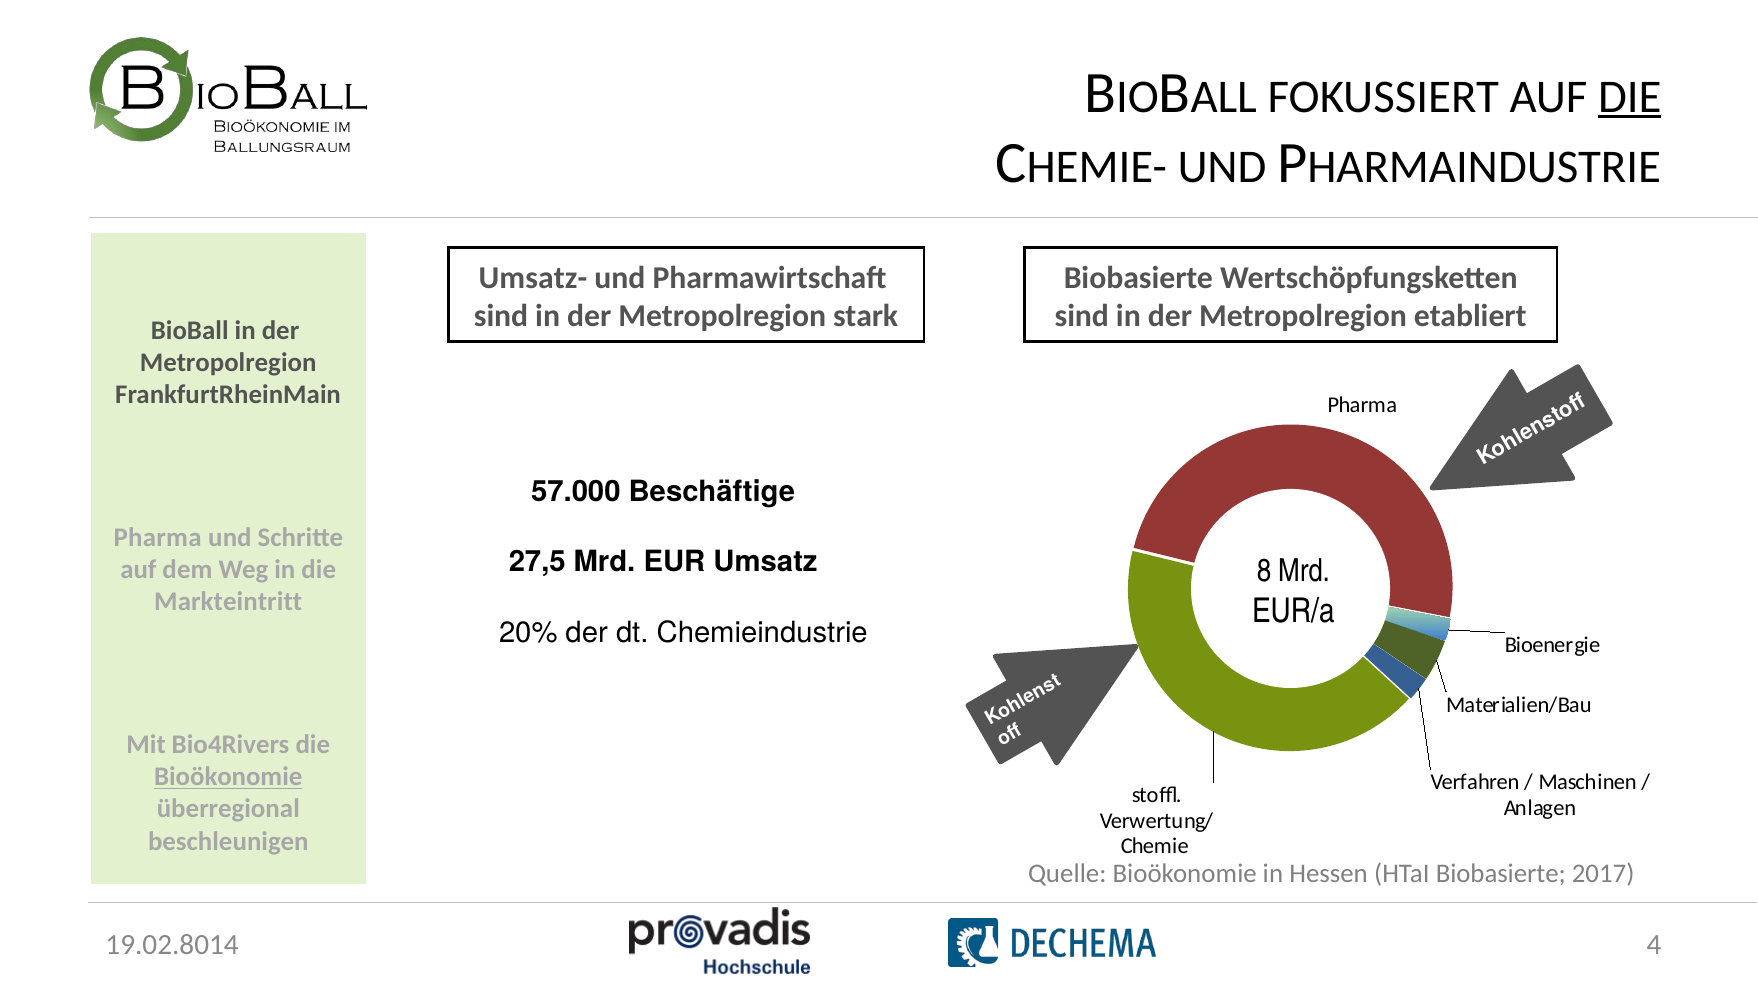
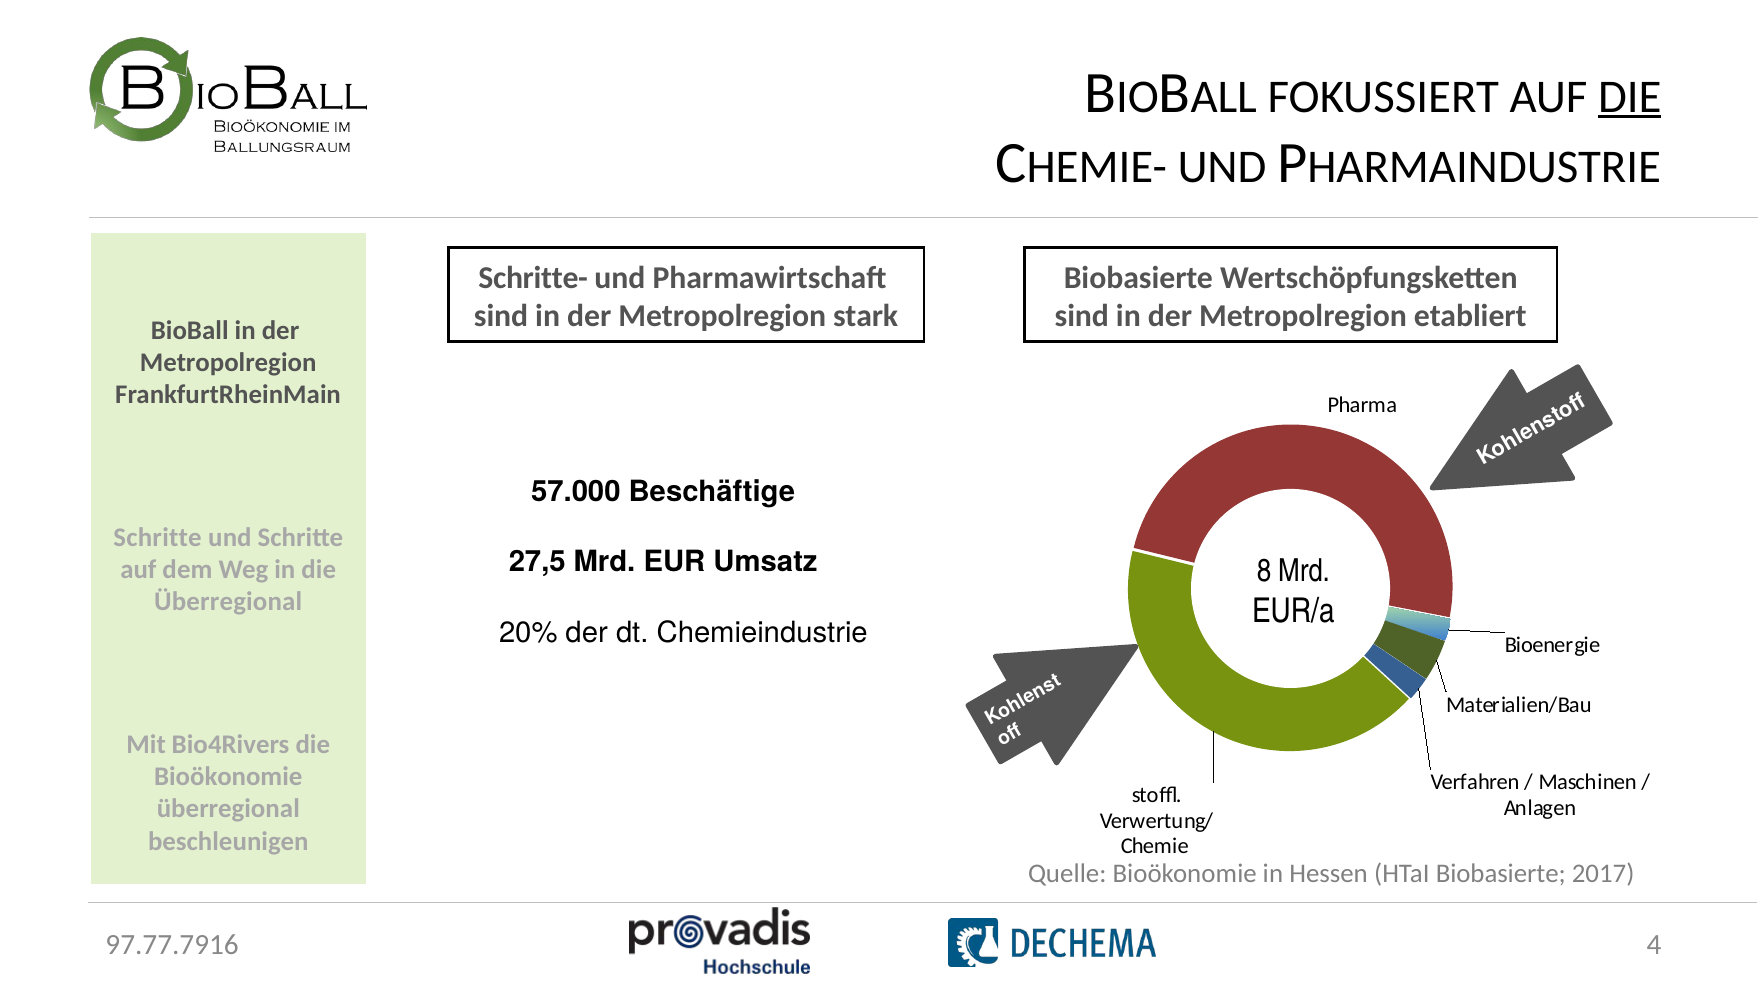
Umsatz-: Umsatz- -> Schritte- (533, 278)
Pharma: Pharma -> Schritte (158, 537)
Markteintritt: Markteintritt -> Überregional (228, 602)
Bioökonomie underline: present -> none (228, 777)
19.02.8014: 19.02.8014 -> 97.77.7916 (172, 945)
